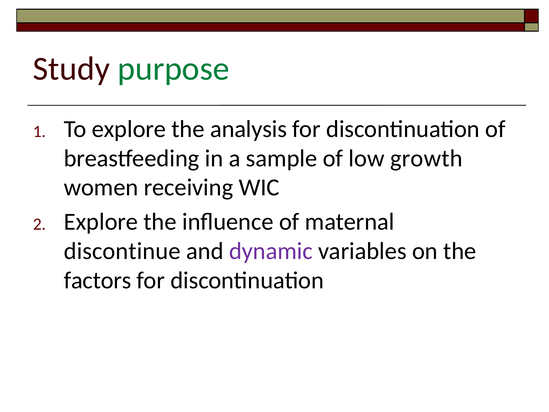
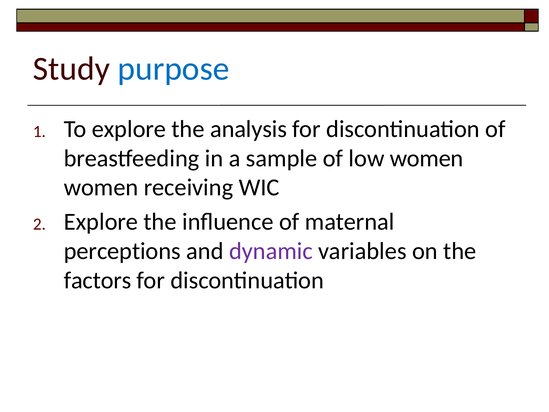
purpose colour: green -> blue (173, 69)
low growth: growth -> women (427, 158)
discontinue: discontinue -> perceptions (122, 251)
